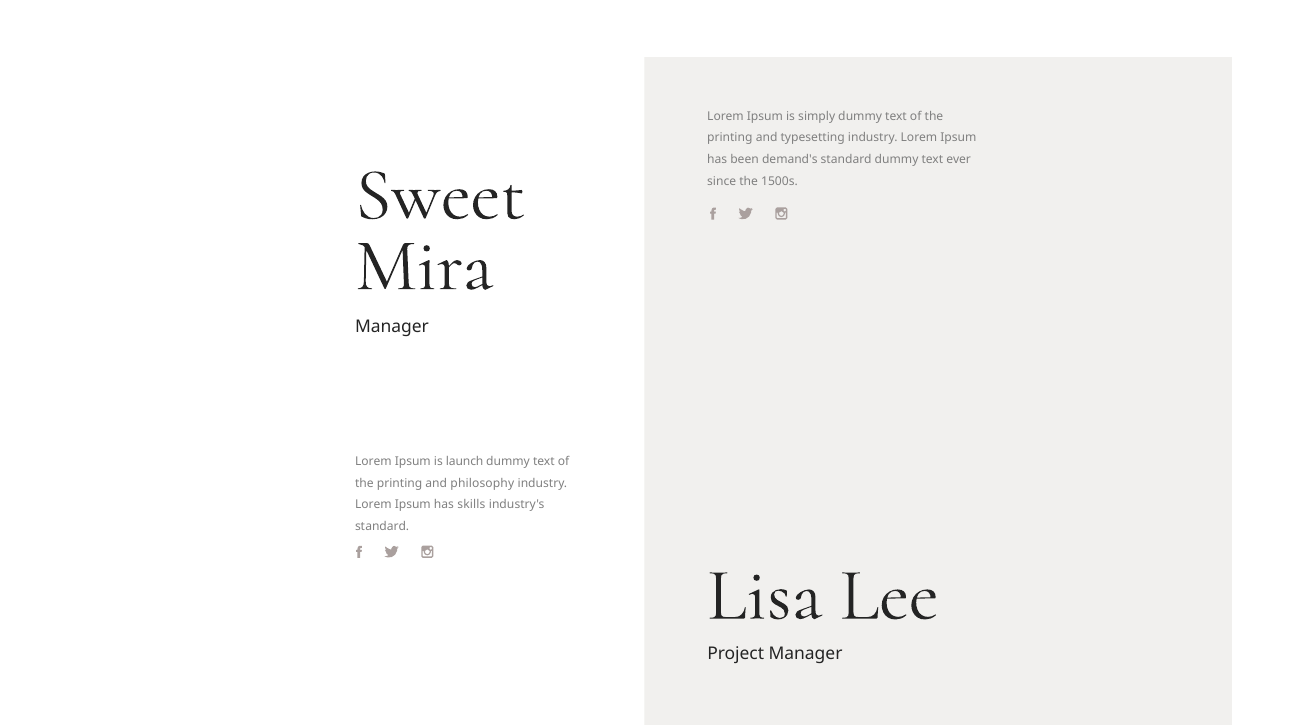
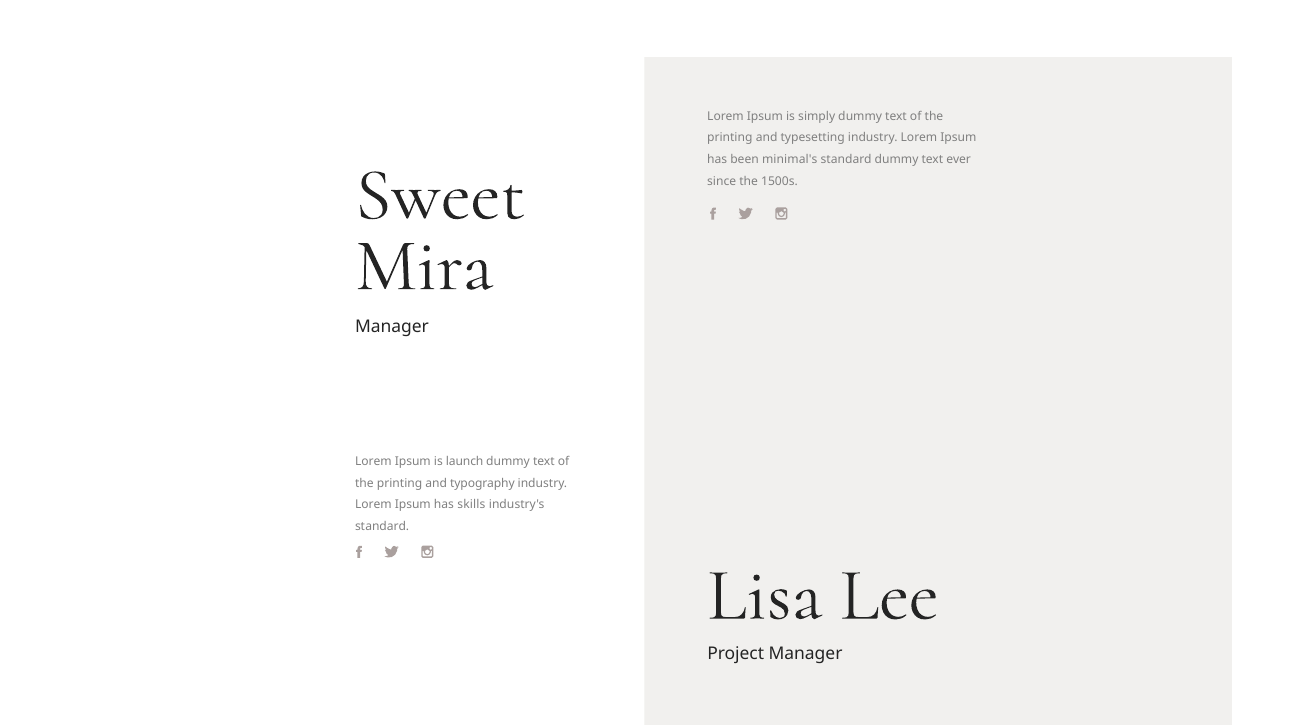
demand's: demand's -> minimal's (790, 160)
philosophy: philosophy -> typography (482, 483)
